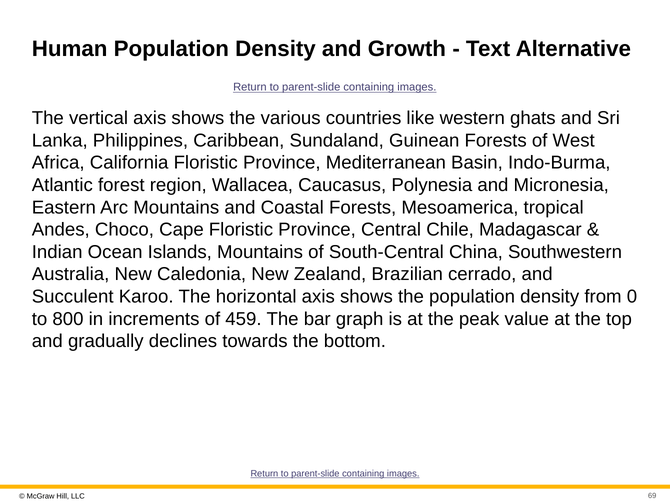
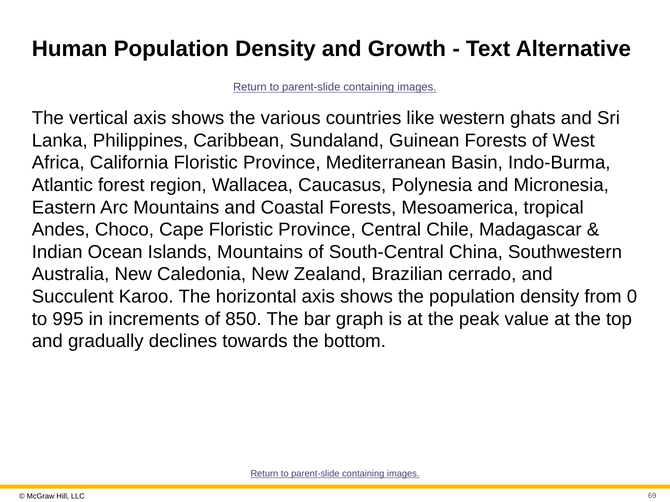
800: 800 -> 995 (68, 319)
459: 459 -> 850 (243, 319)
